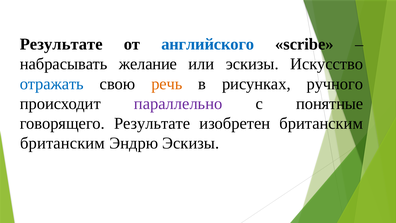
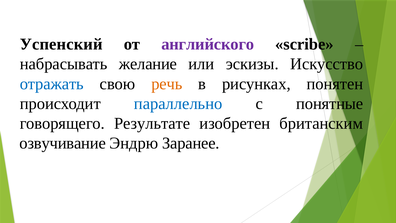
Результате: Результате -> Успенский (61, 44)
английского colour: blue -> purple (208, 44)
ручного: ручного -> понятен (335, 84)
параллельно colour: purple -> blue (178, 104)
британским: британским -> озвучивание (63, 143)
Эндрю Эскизы: Эскизы -> Заранее (191, 143)
